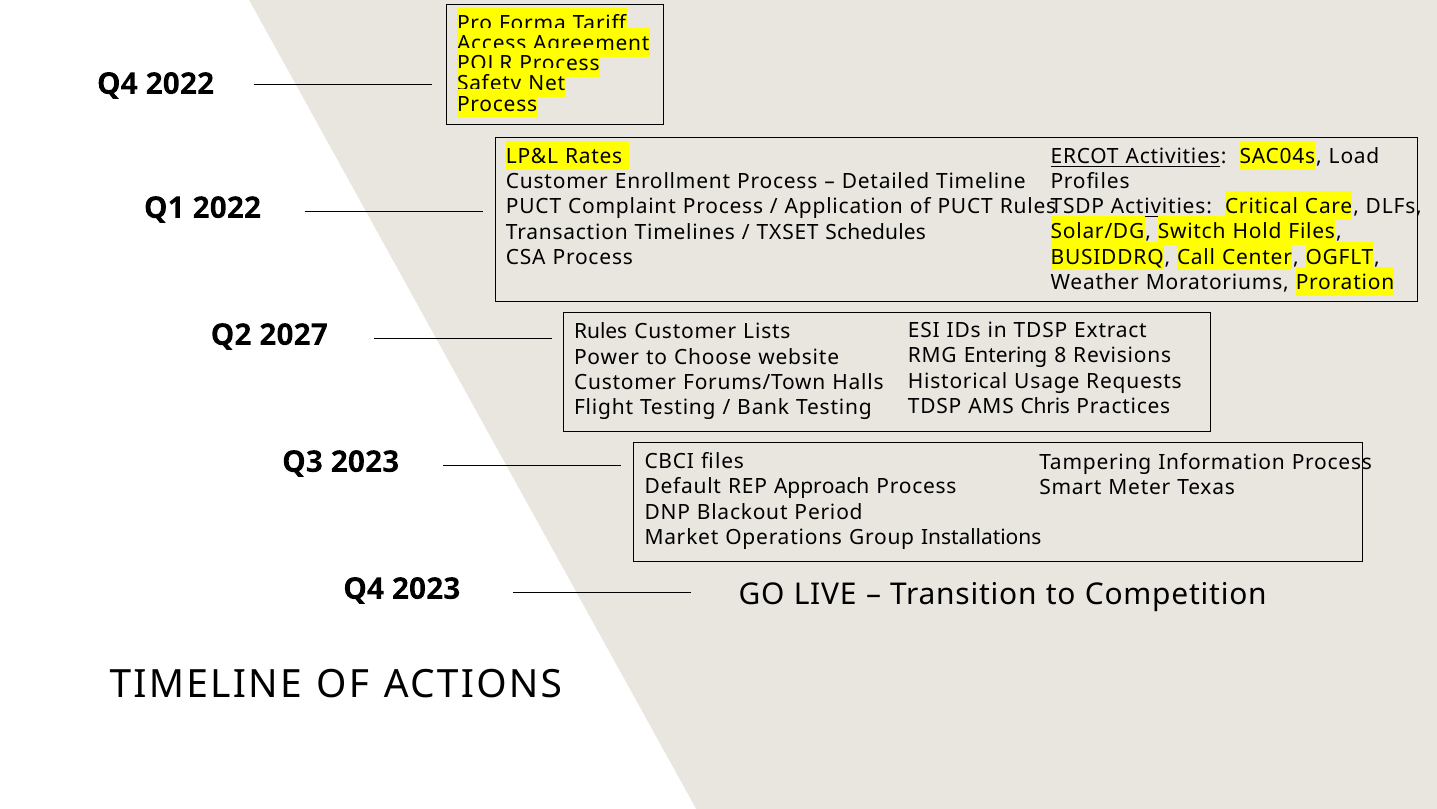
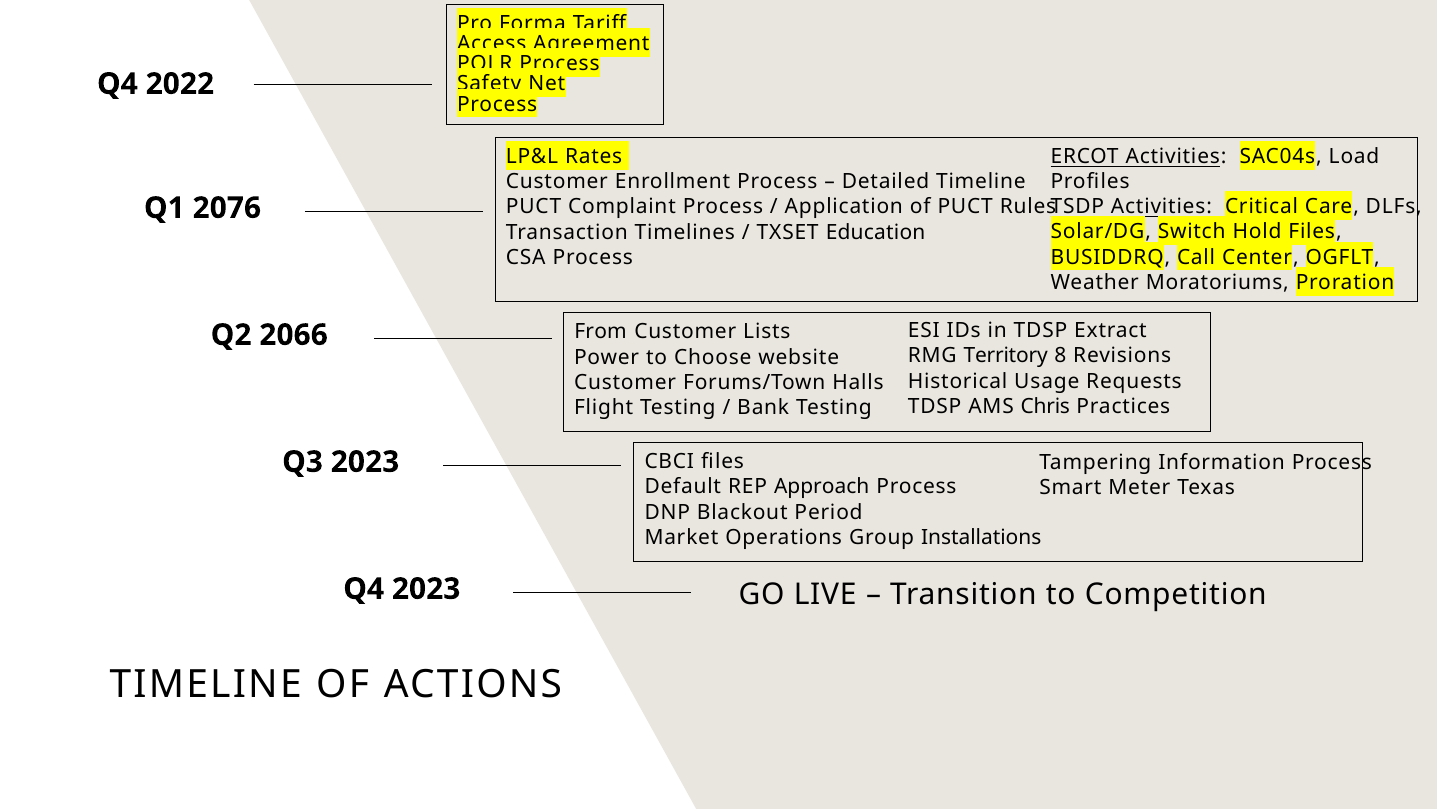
Q1 2022: 2022 -> 2076 (227, 208)
Schedules: Schedules -> Education (876, 232)
Rules: Rules -> From (601, 332)
2027: 2027 -> 2066 (294, 335)
Entering: Entering -> Territory (1006, 356)
